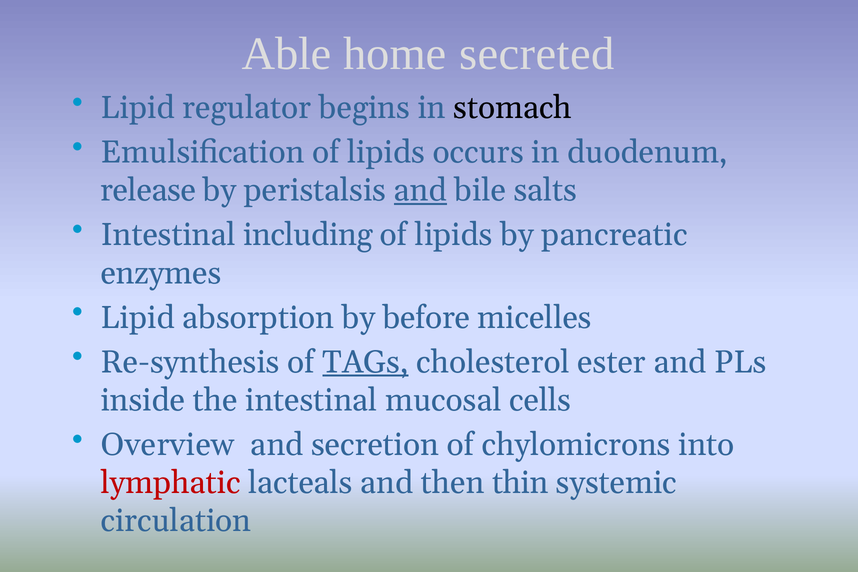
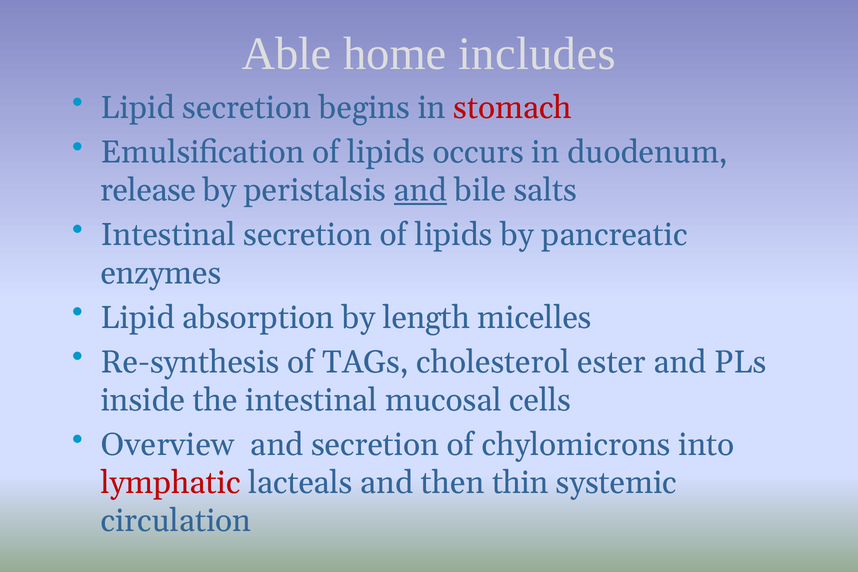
secreted: secreted -> includes (537, 54)
Lipid regulator: regulator -> secretion (247, 108)
stomach colour: black -> red (513, 108)
Intestinal including: including -> secretion (308, 235)
before: before -> length (426, 318)
TAGs underline: present -> none (366, 362)
